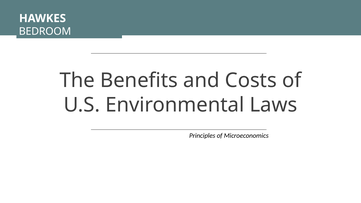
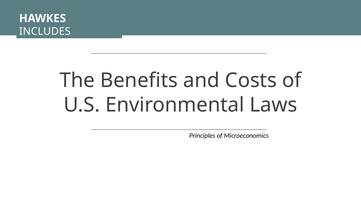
BEDROOM: BEDROOM -> INCLUDES (45, 31)
